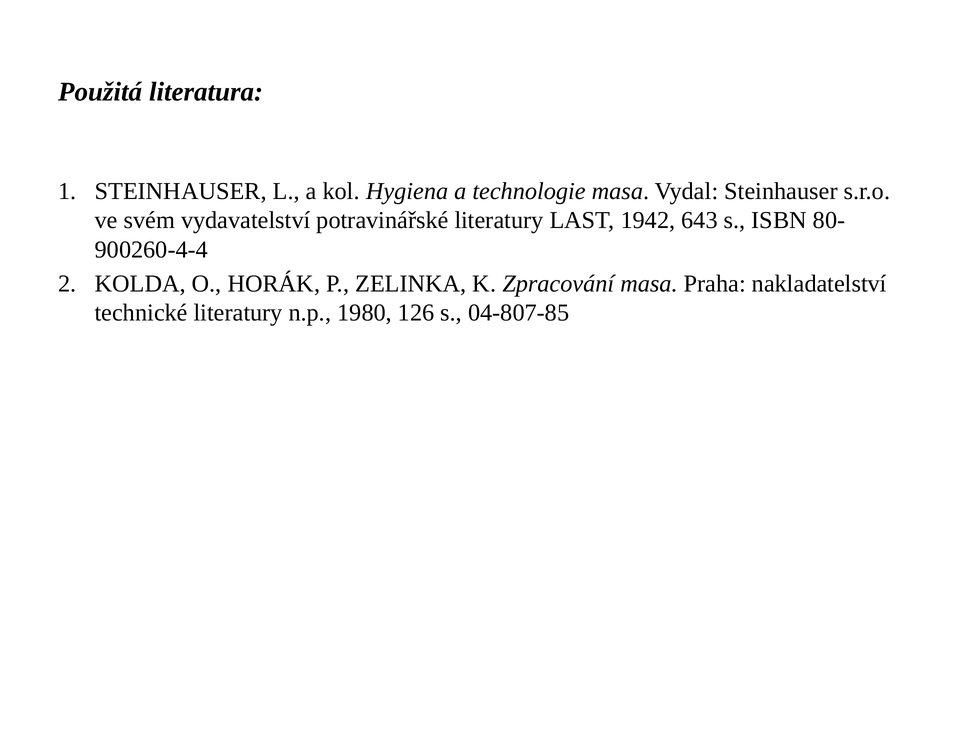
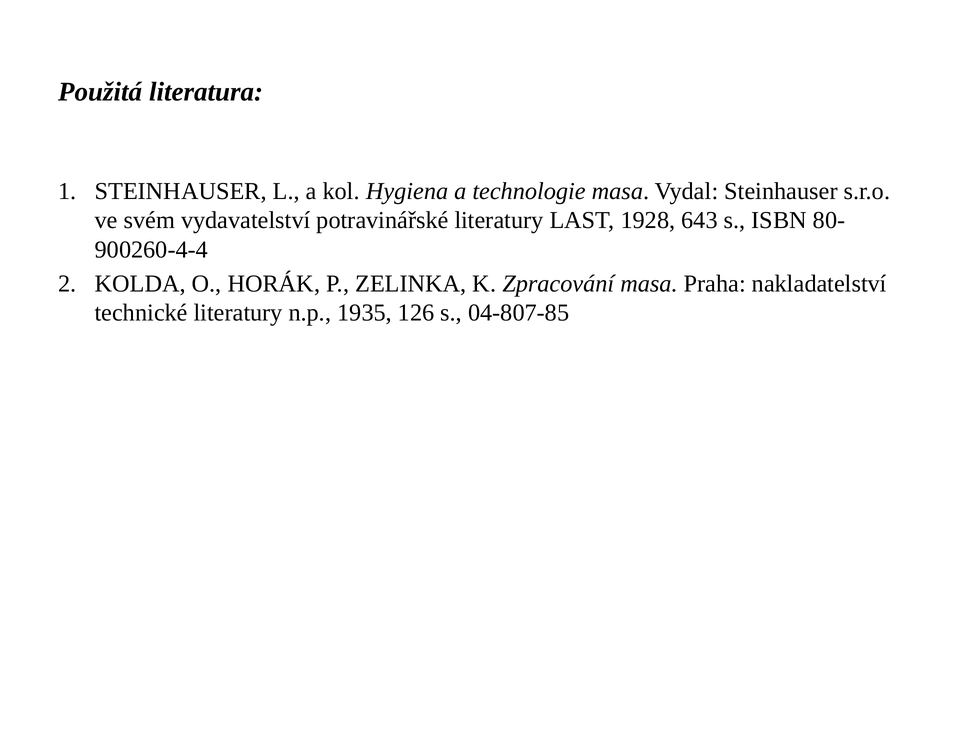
1942: 1942 -> 1928 (648, 220)
1980: 1980 -> 1935 (365, 313)
